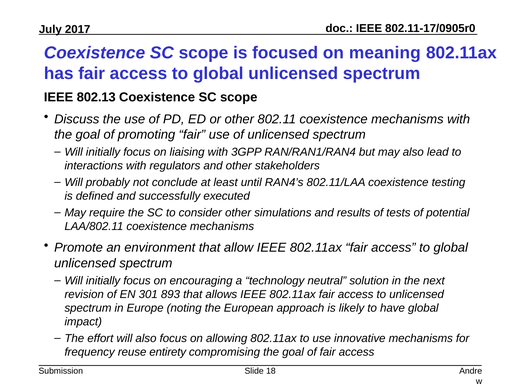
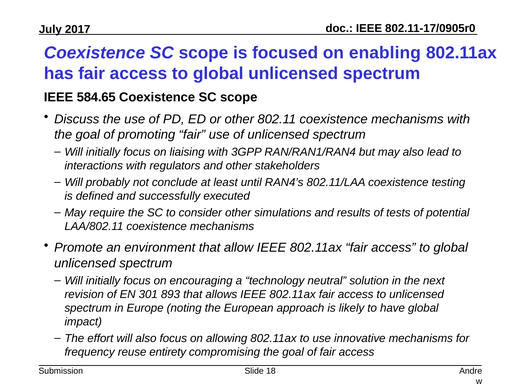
meaning: meaning -> enabling (385, 53)
802.13: 802.13 -> 584.65 (96, 97)
